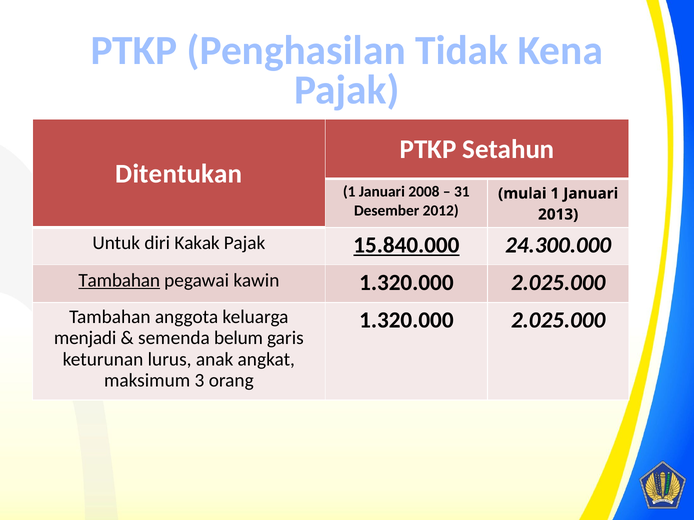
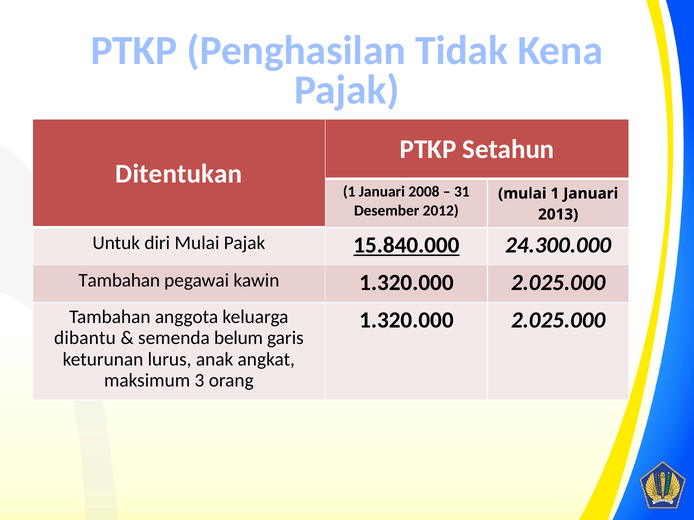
diri Kakak: Kakak -> Mulai (197, 243)
Tambahan underline: present -> none (119, 280)
menjadi: menjadi -> dibantu (85, 338)
